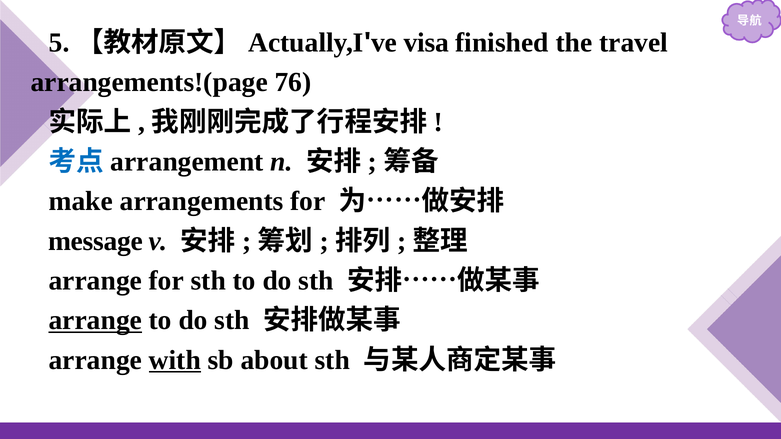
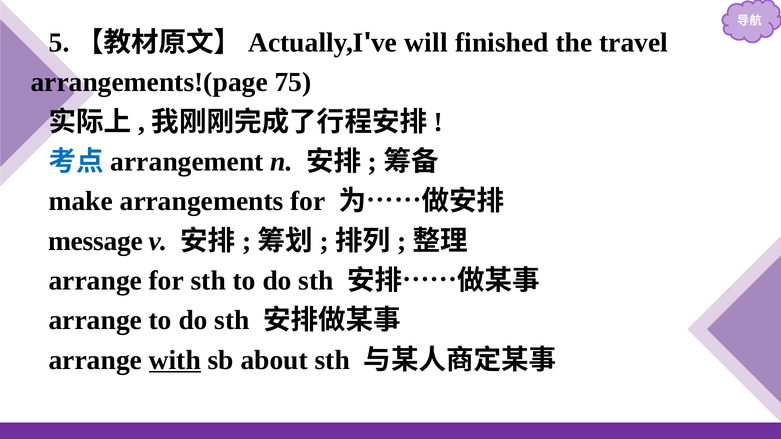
visa: visa -> will (426, 43)
76: 76 -> 75 (293, 82)
arrange underline: present -> none (95, 320)
